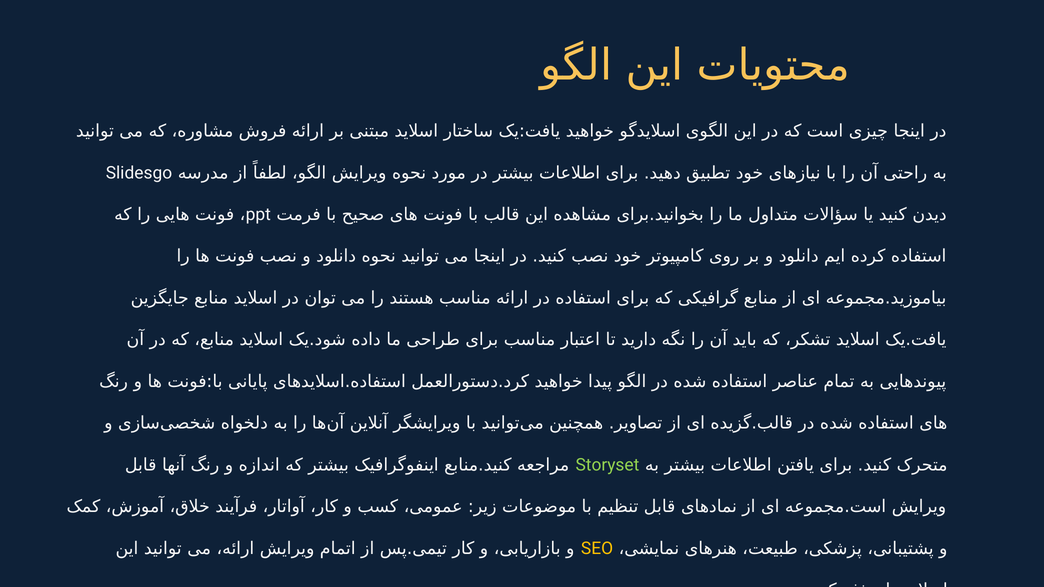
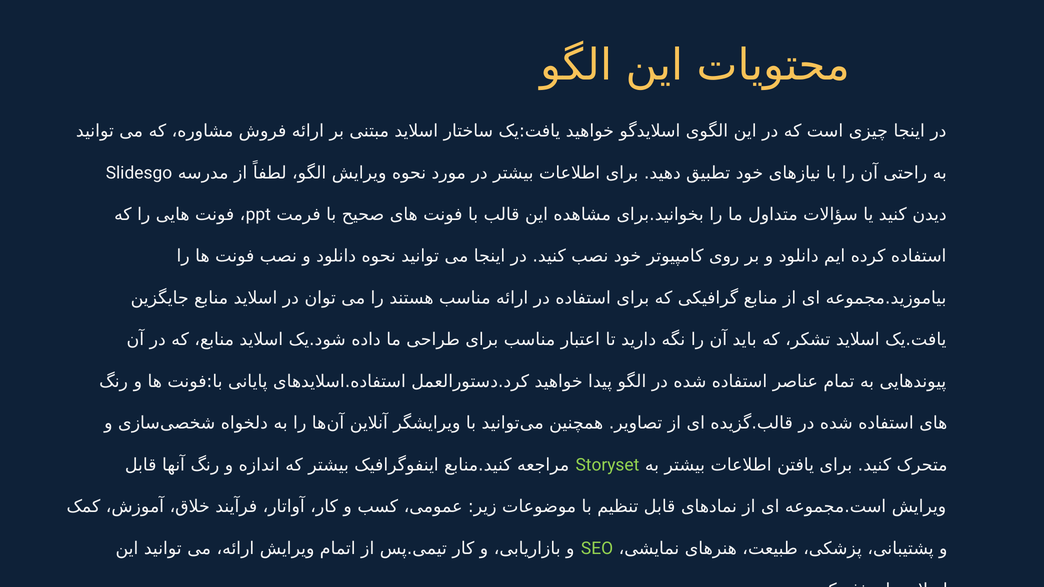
SEO colour: yellow -> light green (597, 549)
